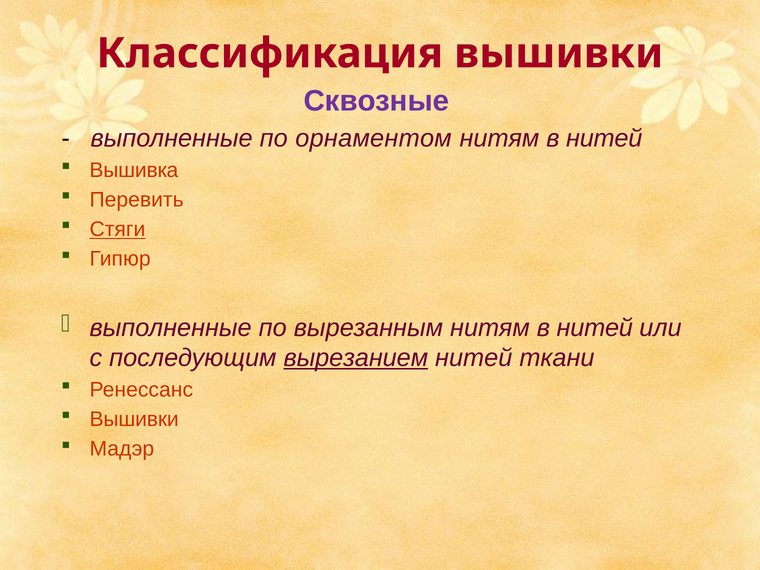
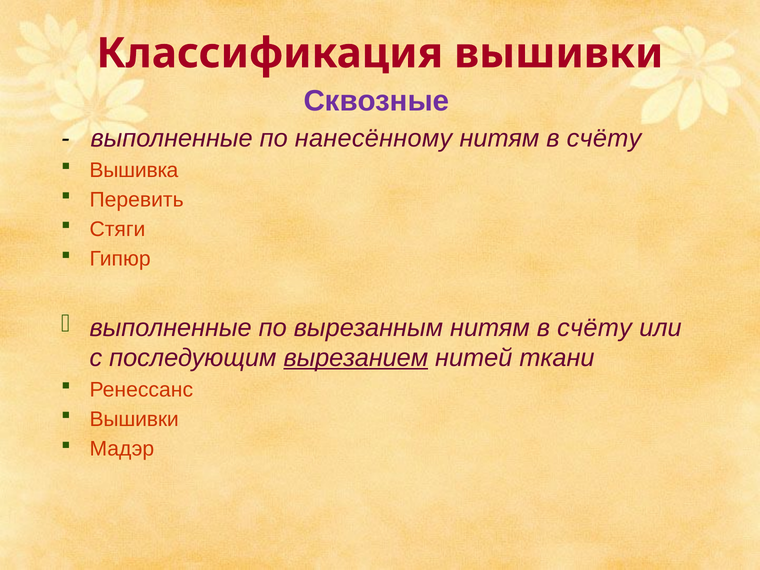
орнаментом: орнаментом -> нанесённому (374, 139)
нитей: нитей -> счёту (604, 139)
Стяги underline: present -> none (117, 229)
вырезанным нитям в нитей: нитей -> счёту (595, 328)
